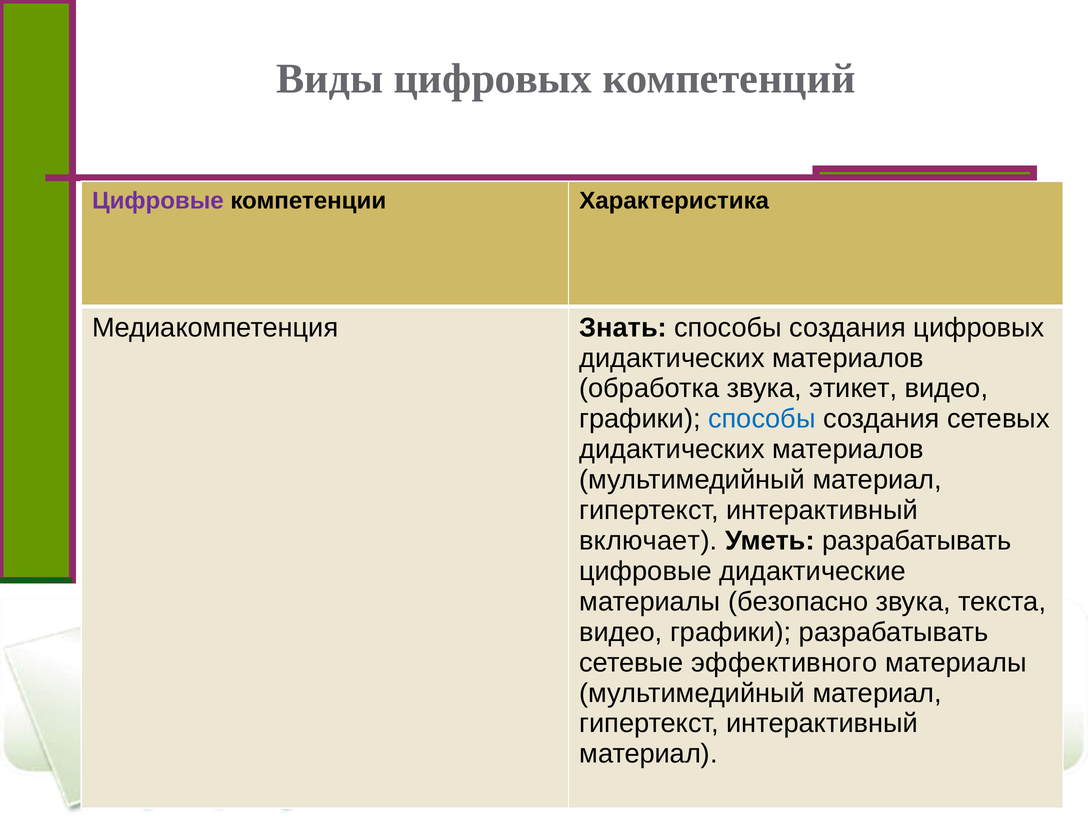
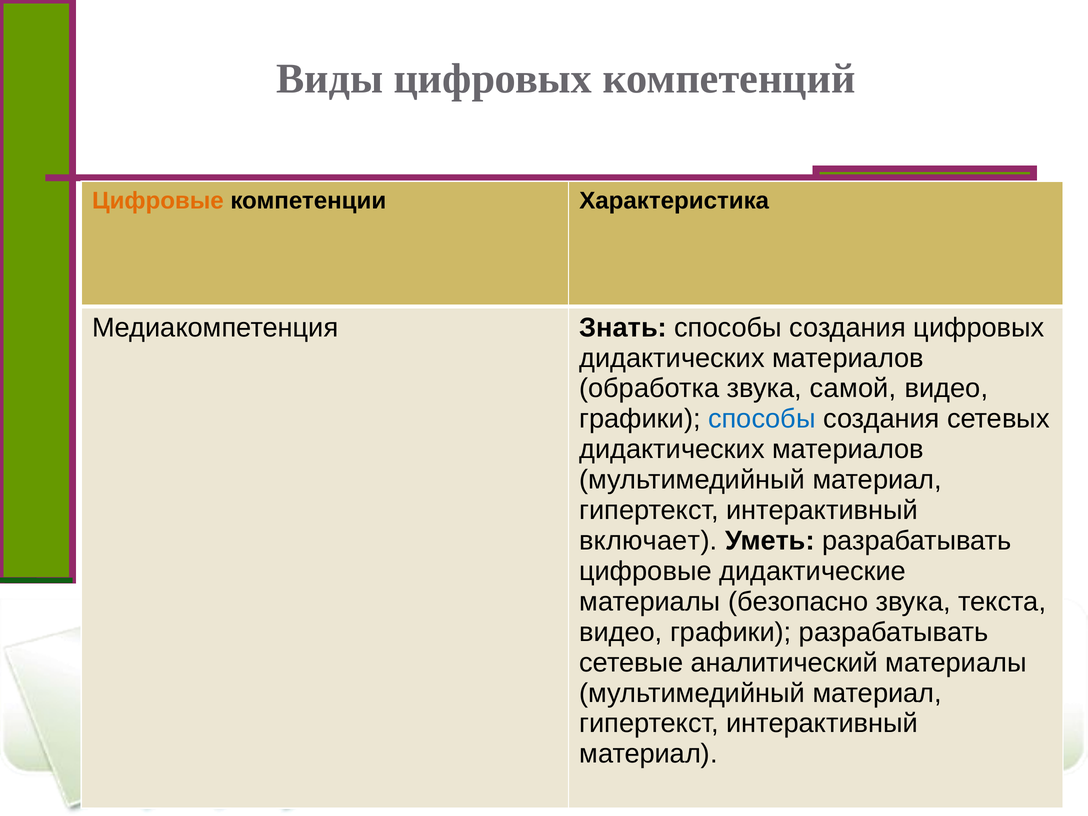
Цифровые colour: purple -> orange (158, 201)
этикет: этикет -> самой (853, 388)
эффективного: эффективного -> аналитический (784, 663)
